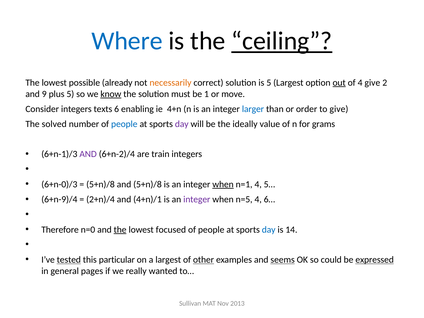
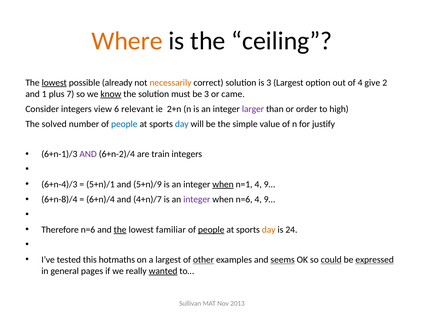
Where colour: blue -> orange (127, 41)
ceiling underline: present -> none (282, 41)
lowest underline: none -> present (54, 83)
is 5: 5 -> 3 (269, 83)
out underline: present -> none (339, 83)
9: 9 -> 1 (44, 94)
plus 5: 5 -> 7 (70, 94)
be 1: 1 -> 3 (207, 94)
move: move -> came (233, 94)
texts: texts -> view (103, 109)
enabling: enabling -> relevant (137, 109)
4+n: 4+n -> 2+n (174, 109)
larger colour: blue -> purple (253, 109)
to give: give -> high (339, 109)
day colour: purple -> blue (182, 124)
ideally: ideally -> simple (245, 124)
grams: grams -> justify (324, 124)
6+n-0)/3: 6+n-0)/3 -> 6+n-4)/3 (59, 184)
5+n)/8: 5+n)/8 -> 5+n)/1 (101, 184)
and 5+n)/8: 5+n)/8 -> 5+n)/9 (148, 184)
n=1 4 5…: 5… -> 9… (269, 184)
6+n-9)/4: 6+n-9)/4 -> 6+n-8)/4 (59, 199)
2+n)/4: 2+n)/4 -> 6+n)/4 (101, 199)
4+n)/1: 4+n)/1 -> 4+n)/7 (148, 199)
when n=5: n=5 -> n=6 (244, 199)
6…: 6… -> 9… (269, 199)
Therefore n=0: n=0 -> n=6 (88, 230)
focused: focused -> familiar (171, 230)
people underline: none -> present (211, 230)
day colour: blue -> orange (269, 230)
14: 14 -> 24 (291, 230)
tested underline: present -> none (69, 260)
particular: particular -> hotmaths (117, 260)
could underline: none -> present (331, 260)
wanted underline: none -> present (163, 271)
